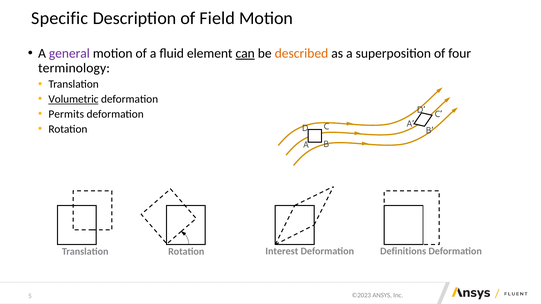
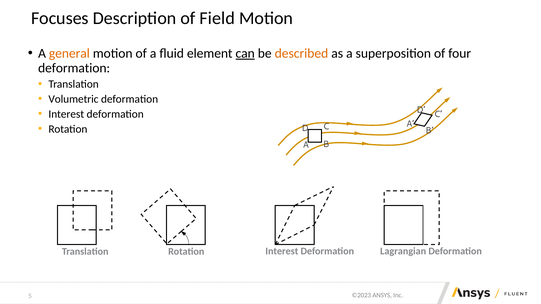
Specific: Specific -> Focuses (60, 18)
general colour: purple -> orange (69, 53)
terminology: terminology -> deformation (74, 68)
Volumetric underline: present -> none (73, 99)
Permits: Permits -> Interest (66, 114)
Definitions: Definitions -> Lagrangian (403, 251)
